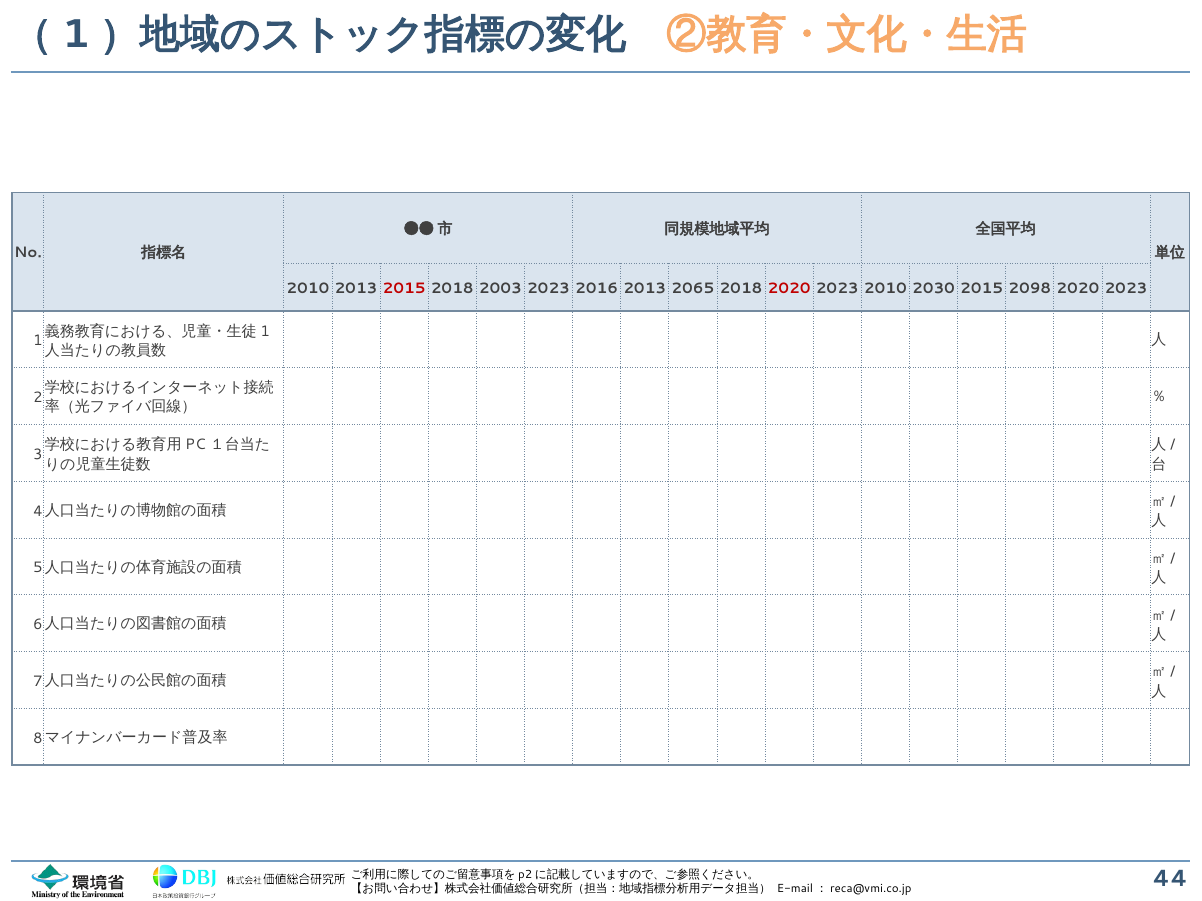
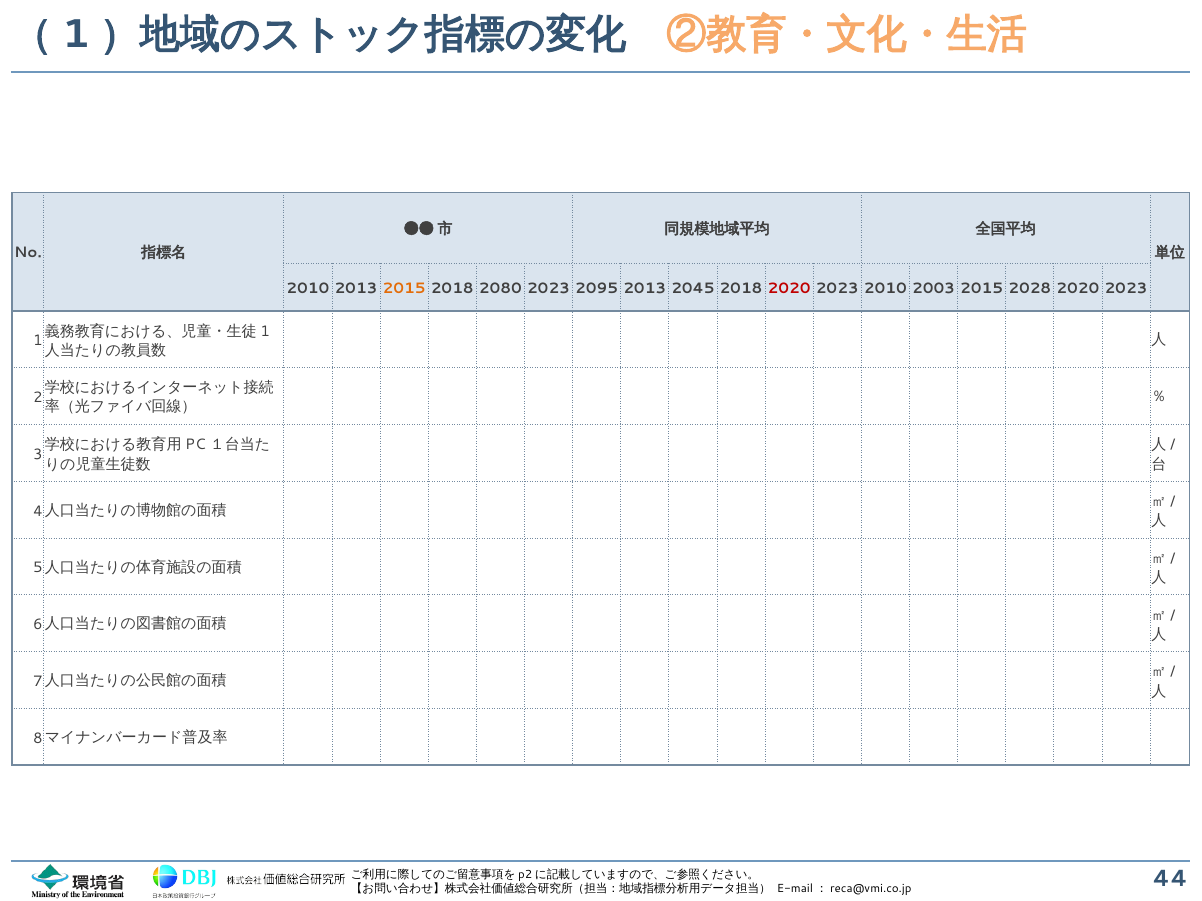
2015 colour: red -> orange (404, 289)
2003: 2003 -> 2080 (500, 289)
2016: 2016 -> 2095 (597, 289)
2065: 2065 -> 2045 (693, 289)
2030: 2030 -> 2003 (934, 289)
2098: 2098 -> 2028 (1030, 289)
